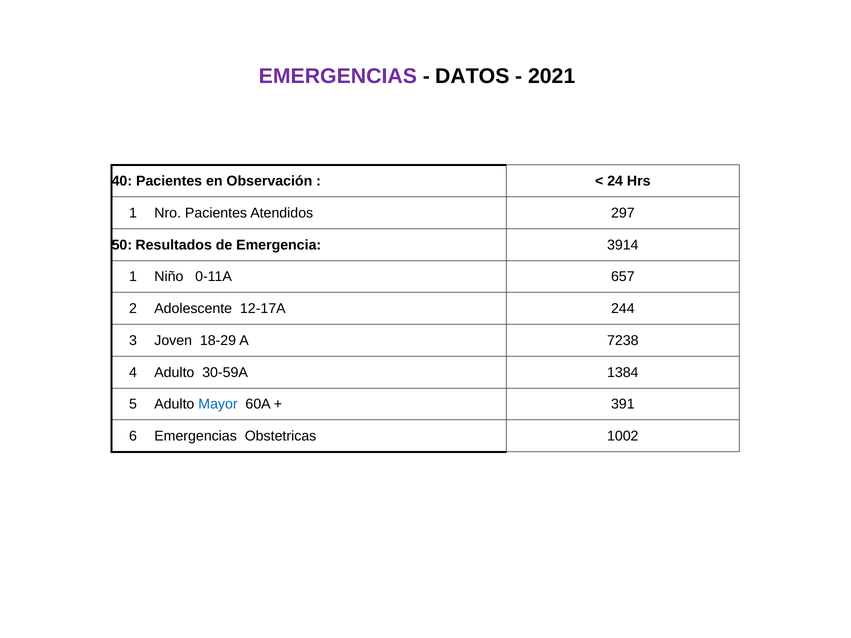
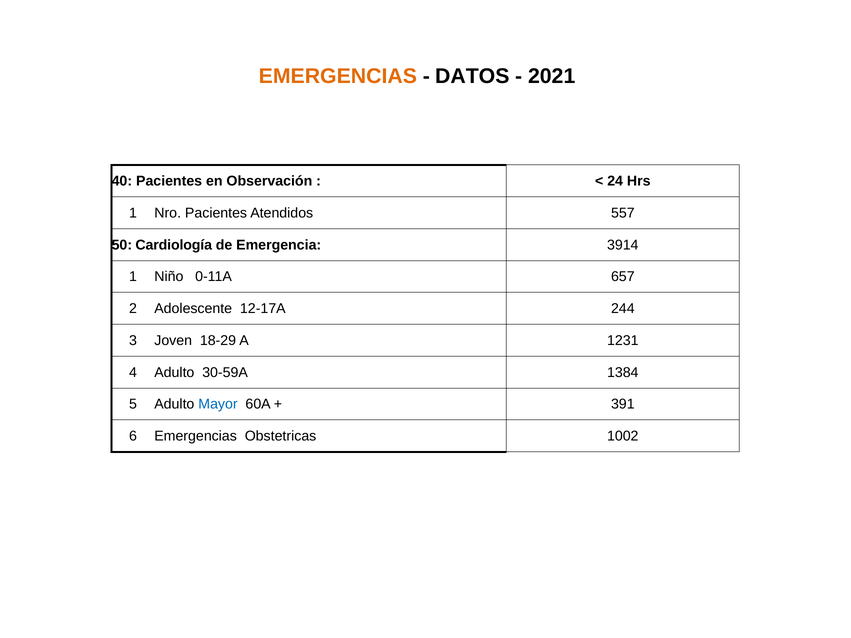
EMERGENCIAS colour: purple -> orange (338, 76)
297: 297 -> 557 (623, 213)
Resultados: Resultados -> Cardiología (174, 245)
7238: 7238 -> 1231 (623, 341)
